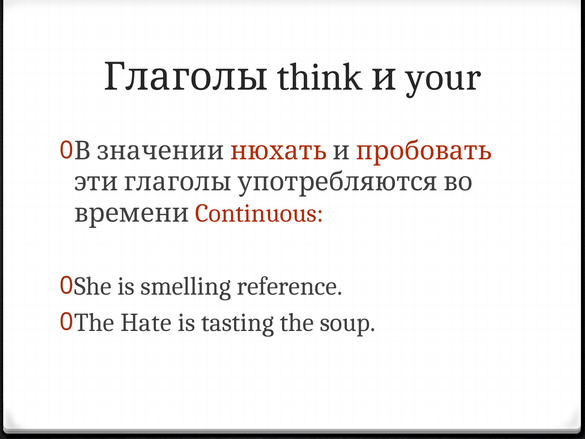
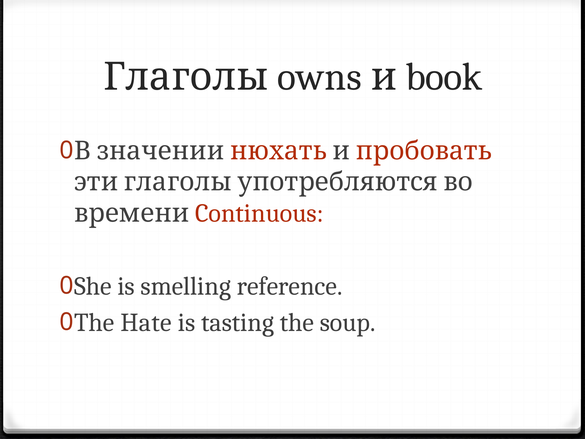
think: think -> owns (319, 77)
your: your -> book (444, 77)
